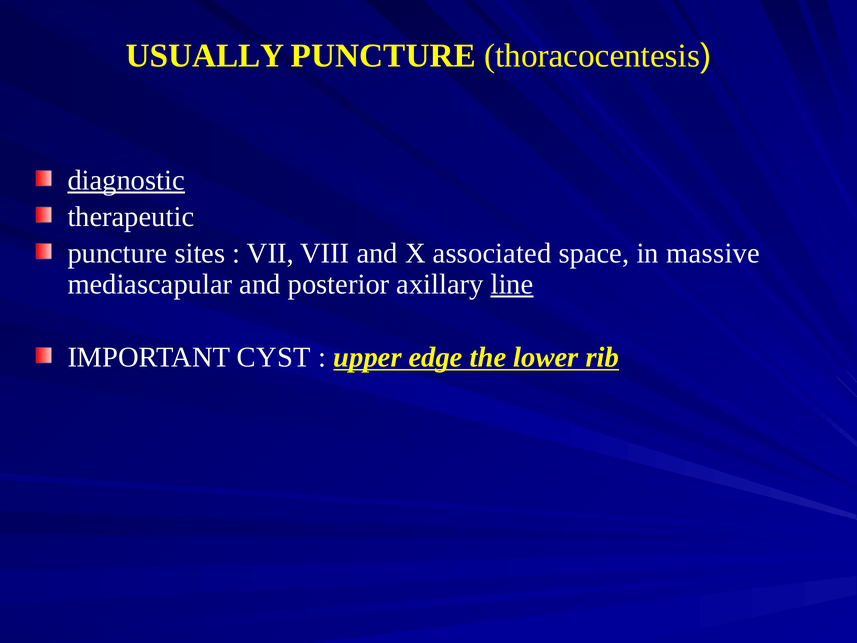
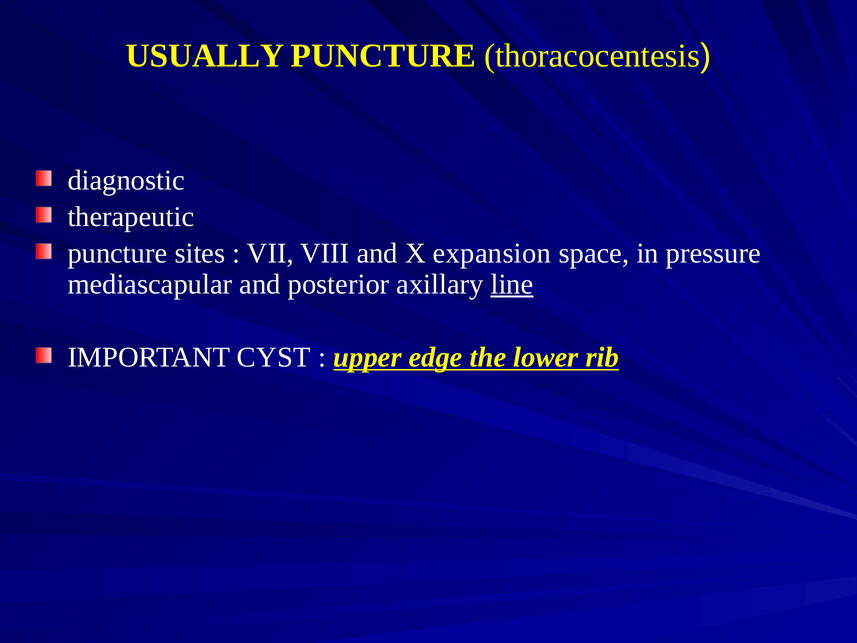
diagnostic underline: present -> none (126, 180)
associated: associated -> expansion (492, 253)
massive: massive -> pressure (713, 253)
